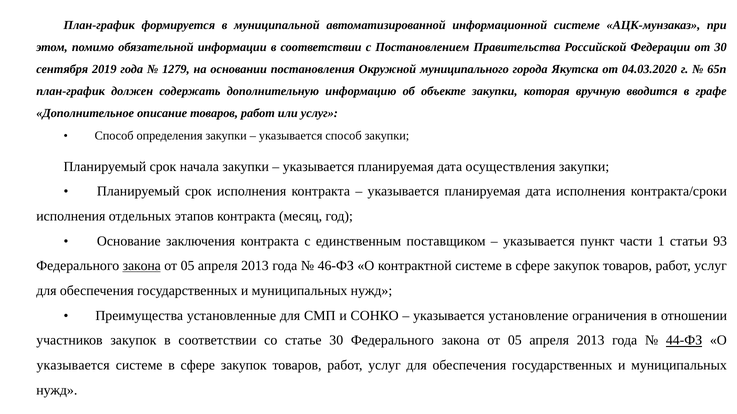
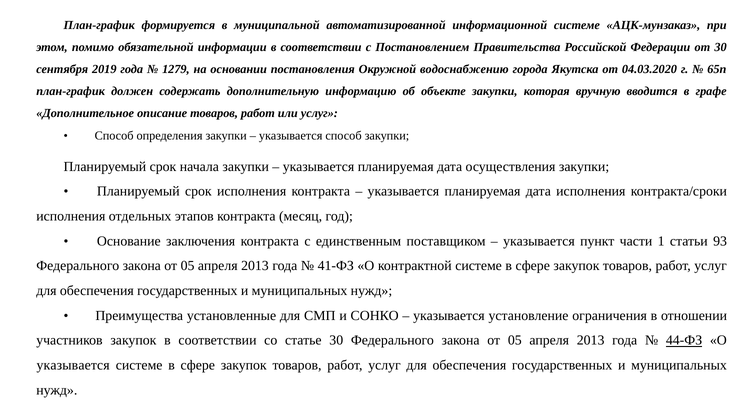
муниципального: муниципального -> водоснабжению (464, 69)
закона underline: present -> none (142, 266)
46-ФЗ: 46-ФЗ -> 41-ФЗ (336, 266)
